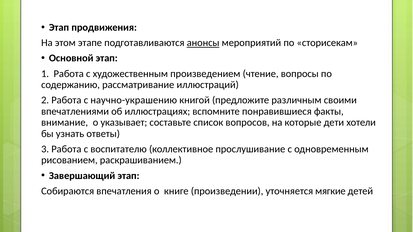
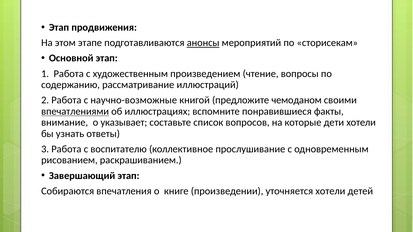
научно-украшению: научно-украшению -> научно-возможные (134, 100)
различным: различным -> чемоданом (297, 100)
впечатлениями underline: none -> present (75, 112)
уточняется мягкие: мягкие -> хотели (330, 191)
